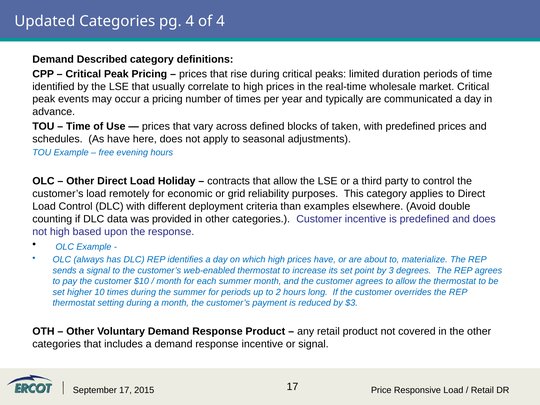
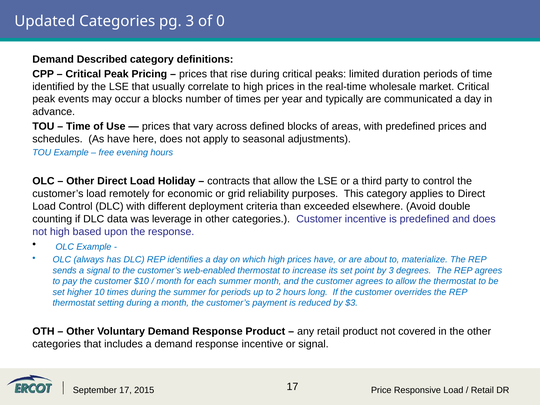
pg 4: 4 -> 3 (190, 21)
of 4: 4 -> 0 (220, 21)
a pricing: pricing -> blocks (167, 99)
taken: taken -> areas (346, 126)
examples: examples -> exceeded (327, 206)
provided: provided -> leverage (172, 219)
